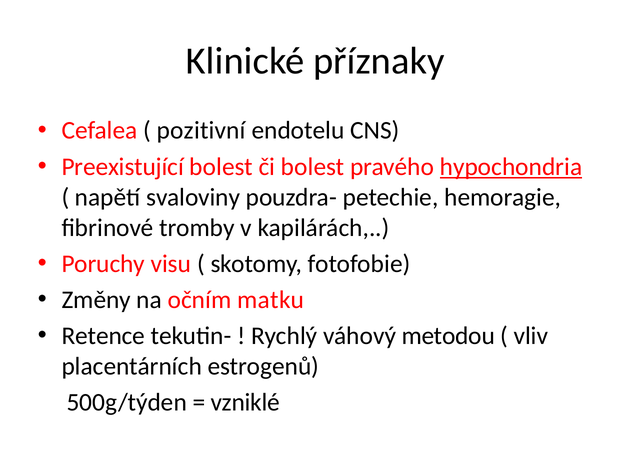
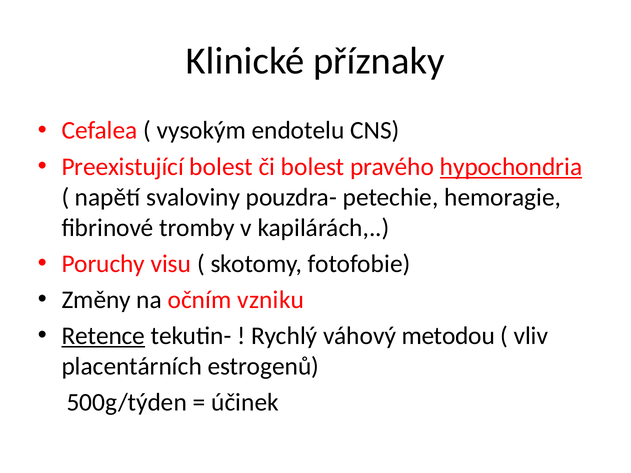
pozitivní: pozitivní -> vysokým (201, 131)
matku: matku -> vzniku (271, 300)
Retence underline: none -> present (103, 336)
vzniklé: vzniklé -> účinek (245, 403)
